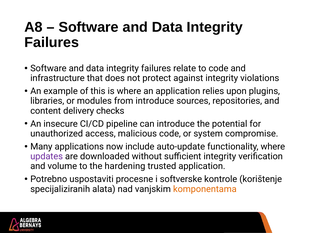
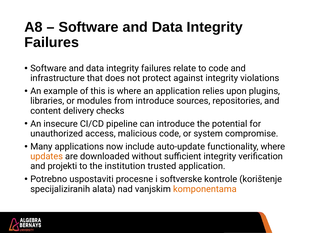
updates colour: purple -> orange (47, 157)
volume: volume -> projekti (62, 166)
hardening: hardening -> institution (125, 166)
